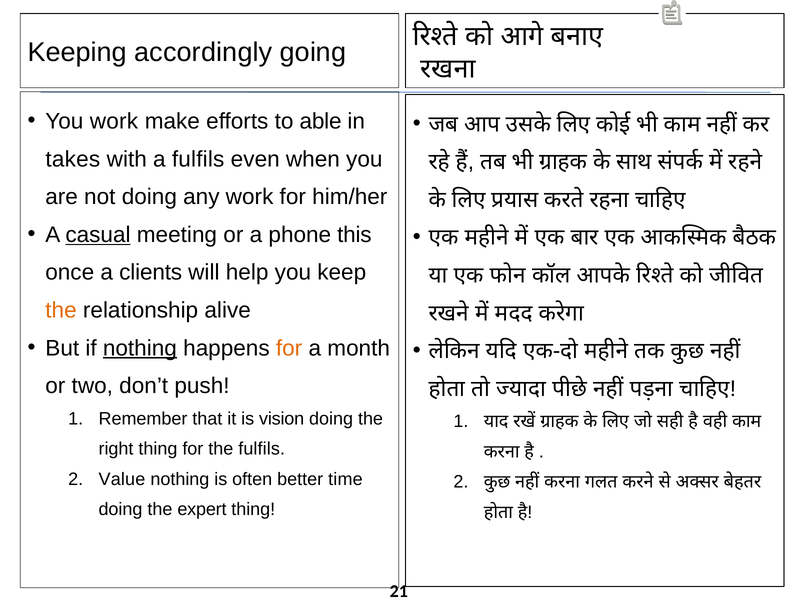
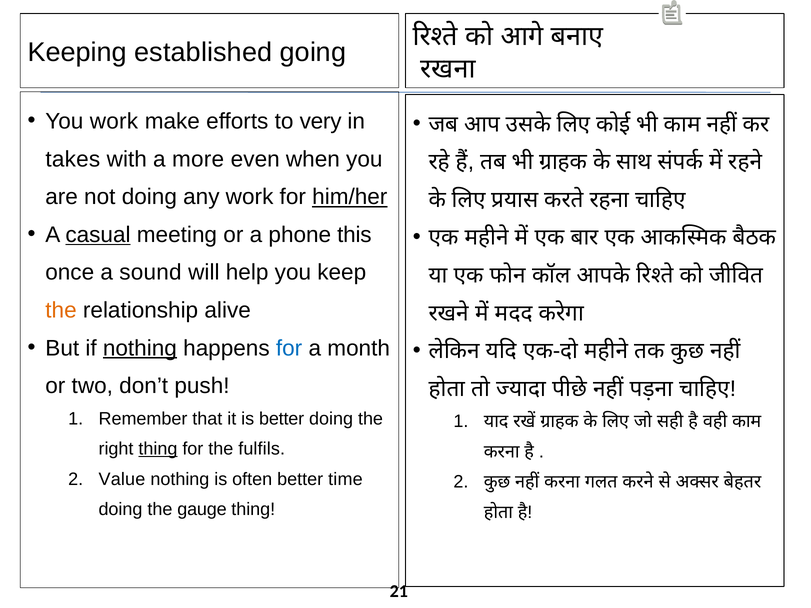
accordingly: accordingly -> established (203, 53)
able: able -> very (321, 121)
a fulfils: fulfils -> more (198, 159)
him/her underline: none -> present (350, 197)
clients: clients -> sound (150, 273)
for colour: orange -> blue (289, 348)
is vision: vision -> better (282, 419)
thing underline: none -> present (158, 449)
expert: expert -> gauge (202, 510)
